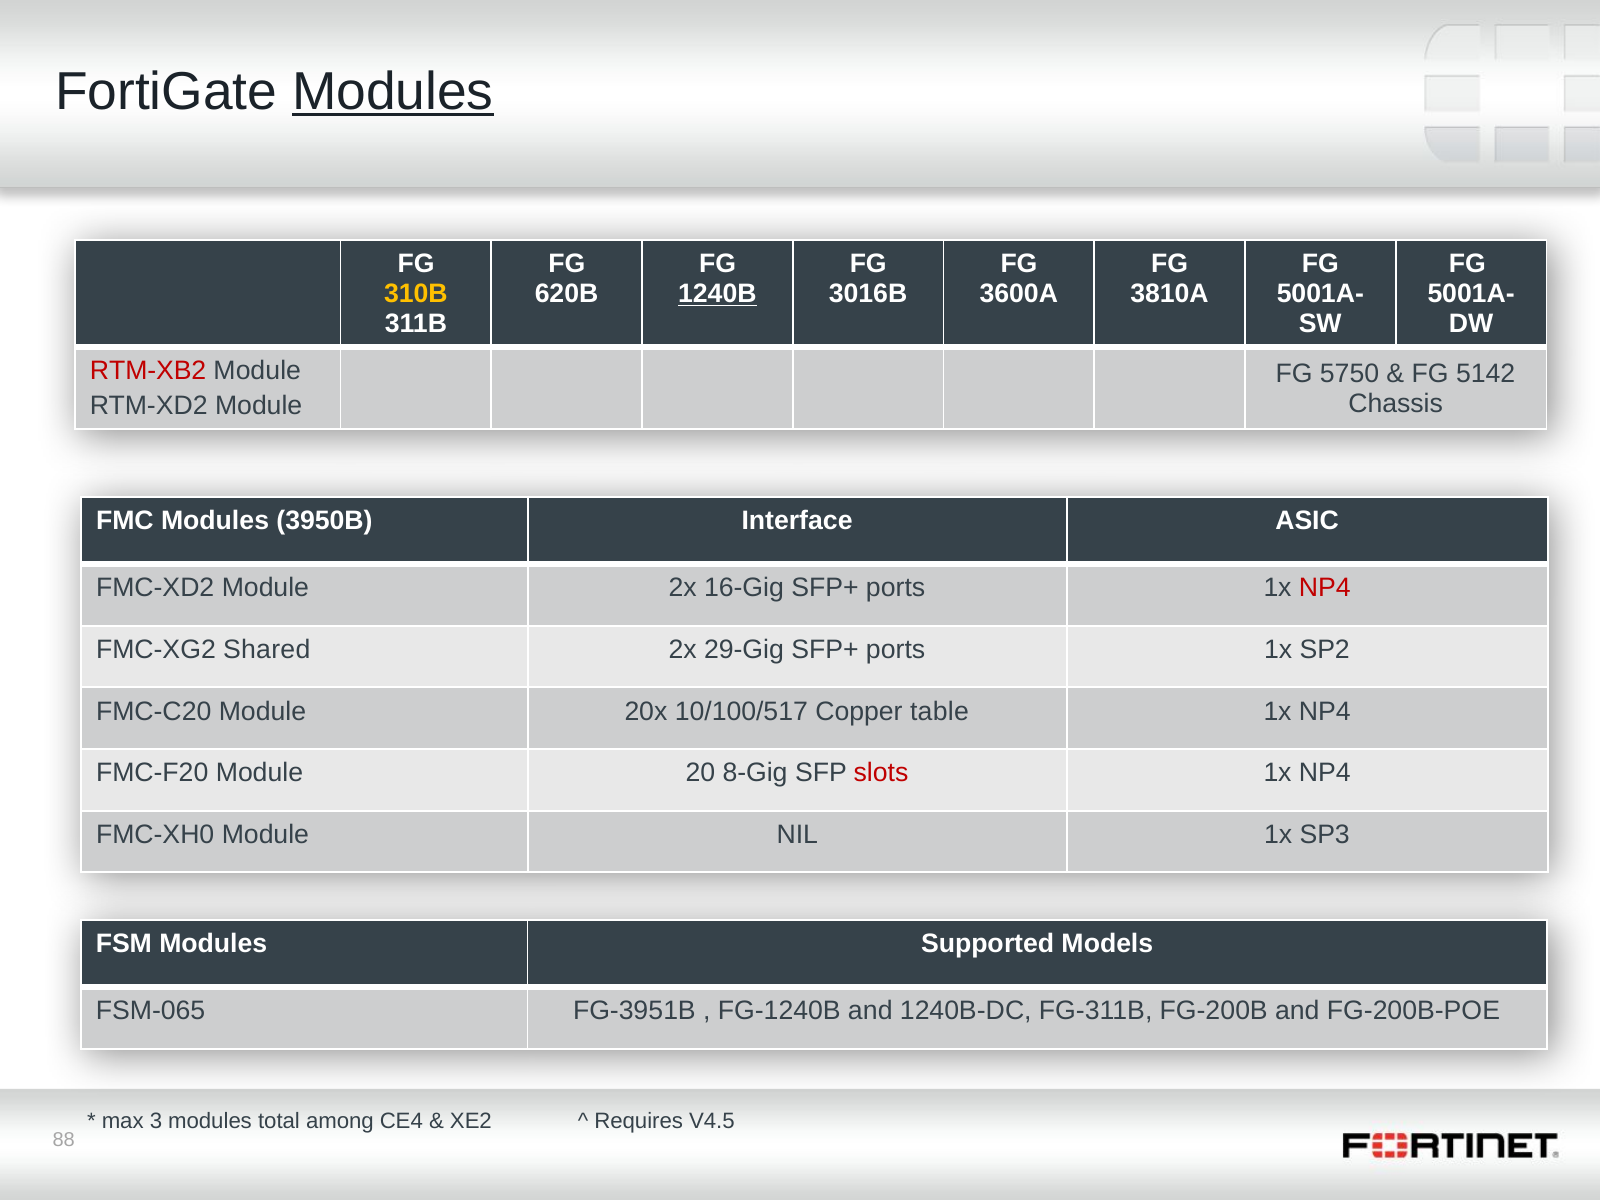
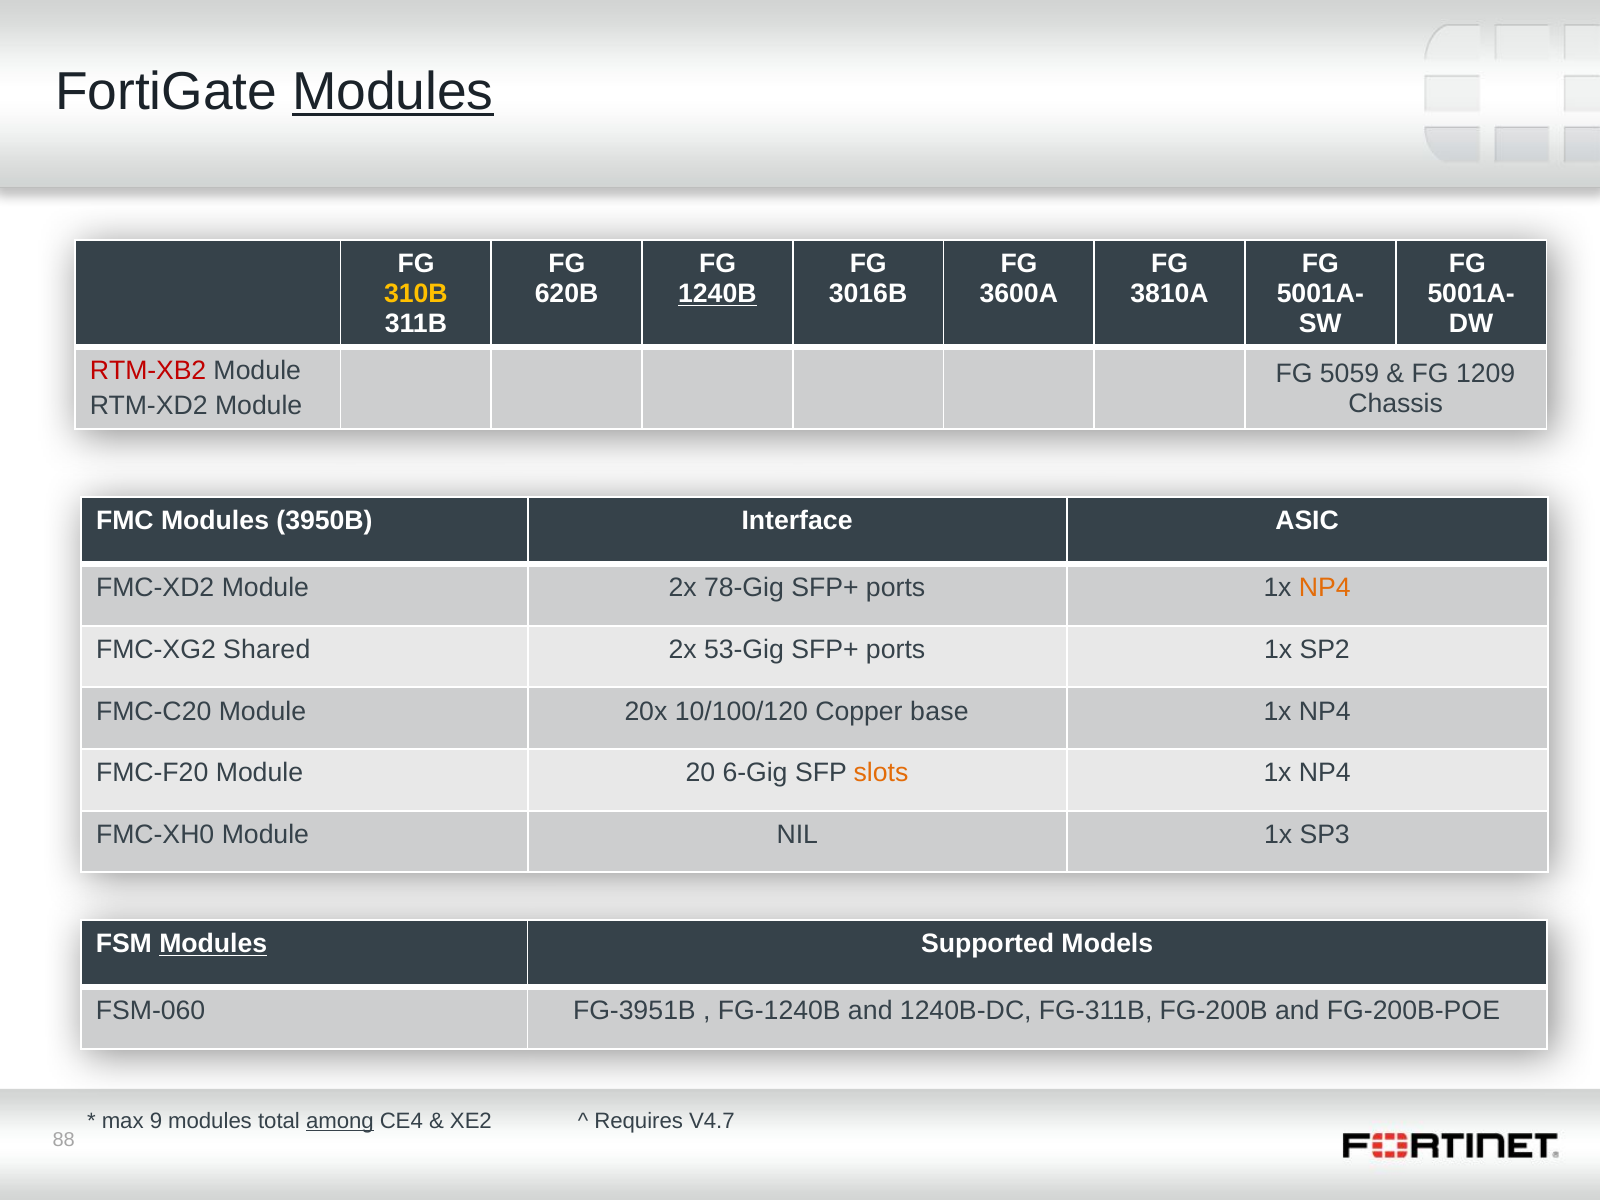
5750: 5750 -> 5059 (1350, 374)
5142: 5142 -> 1209 (1486, 374)
16-Gig: 16-Gig -> 78-Gig (744, 588)
NP4 colour: red -> orange (1325, 588)
29-Gig: 29-Gig -> 53-Gig (744, 650)
10/100/517: 10/100/517 -> 10/100/120 (741, 711)
table: table -> base (940, 711)
8-Gig: 8-Gig -> 6-Gig (755, 773)
slots colour: red -> orange (881, 773)
Modules underline: none -> present (213, 944)
FSM-065: FSM-065 -> FSM-060 (151, 1011)
3: 3 -> 9 (156, 1121)
among underline: none -> present (340, 1121)
V4.5: V4.5 -> V4.7 (712, 1121)
